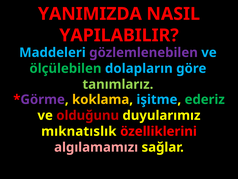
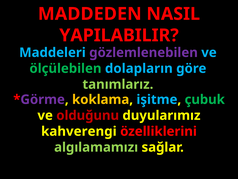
YANIMIZDA: YANIMIZDA -> MADDEDEN (90, 14)
ederiz: ederiz -> çubuk (205, 99)
mıknatıslık: mıknatıslık -> kahverengi (79, 131)
algılamamızı colour: pink -> light green (96, 147)
